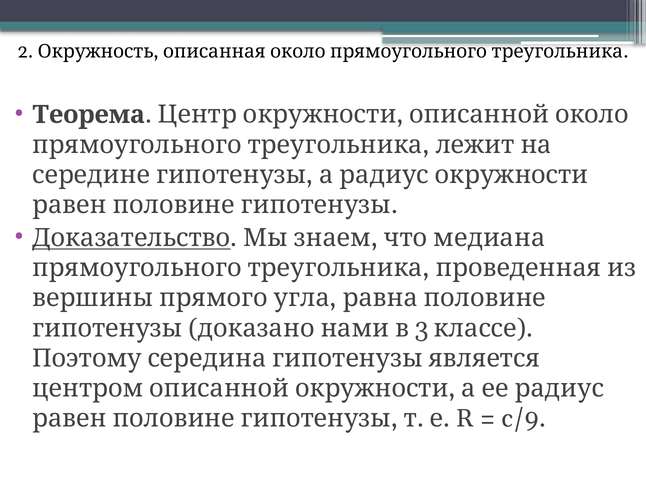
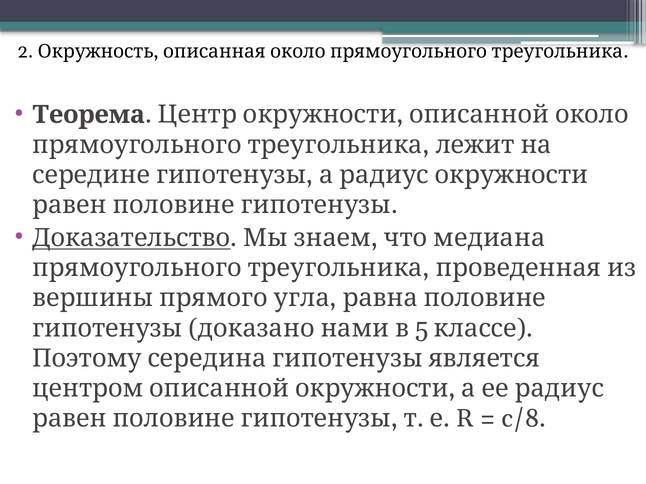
3: 3 -> 5 (422, 329)
c/9: c/9 -> c/8 (524, 419)
